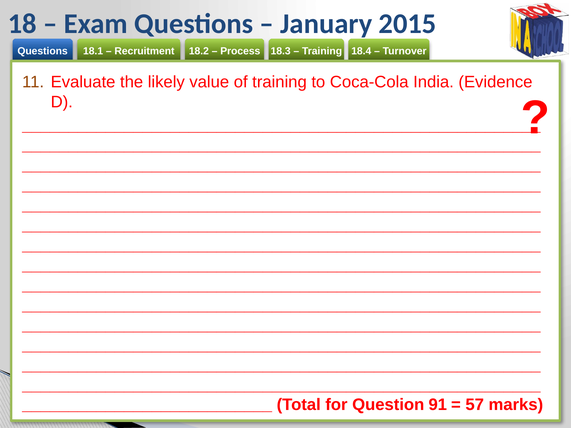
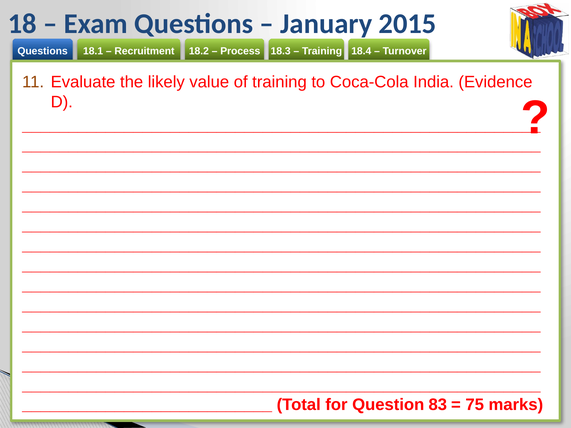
91: 91 -> 83 (438, 405)
57: 57 -> 75 (475, 405)
